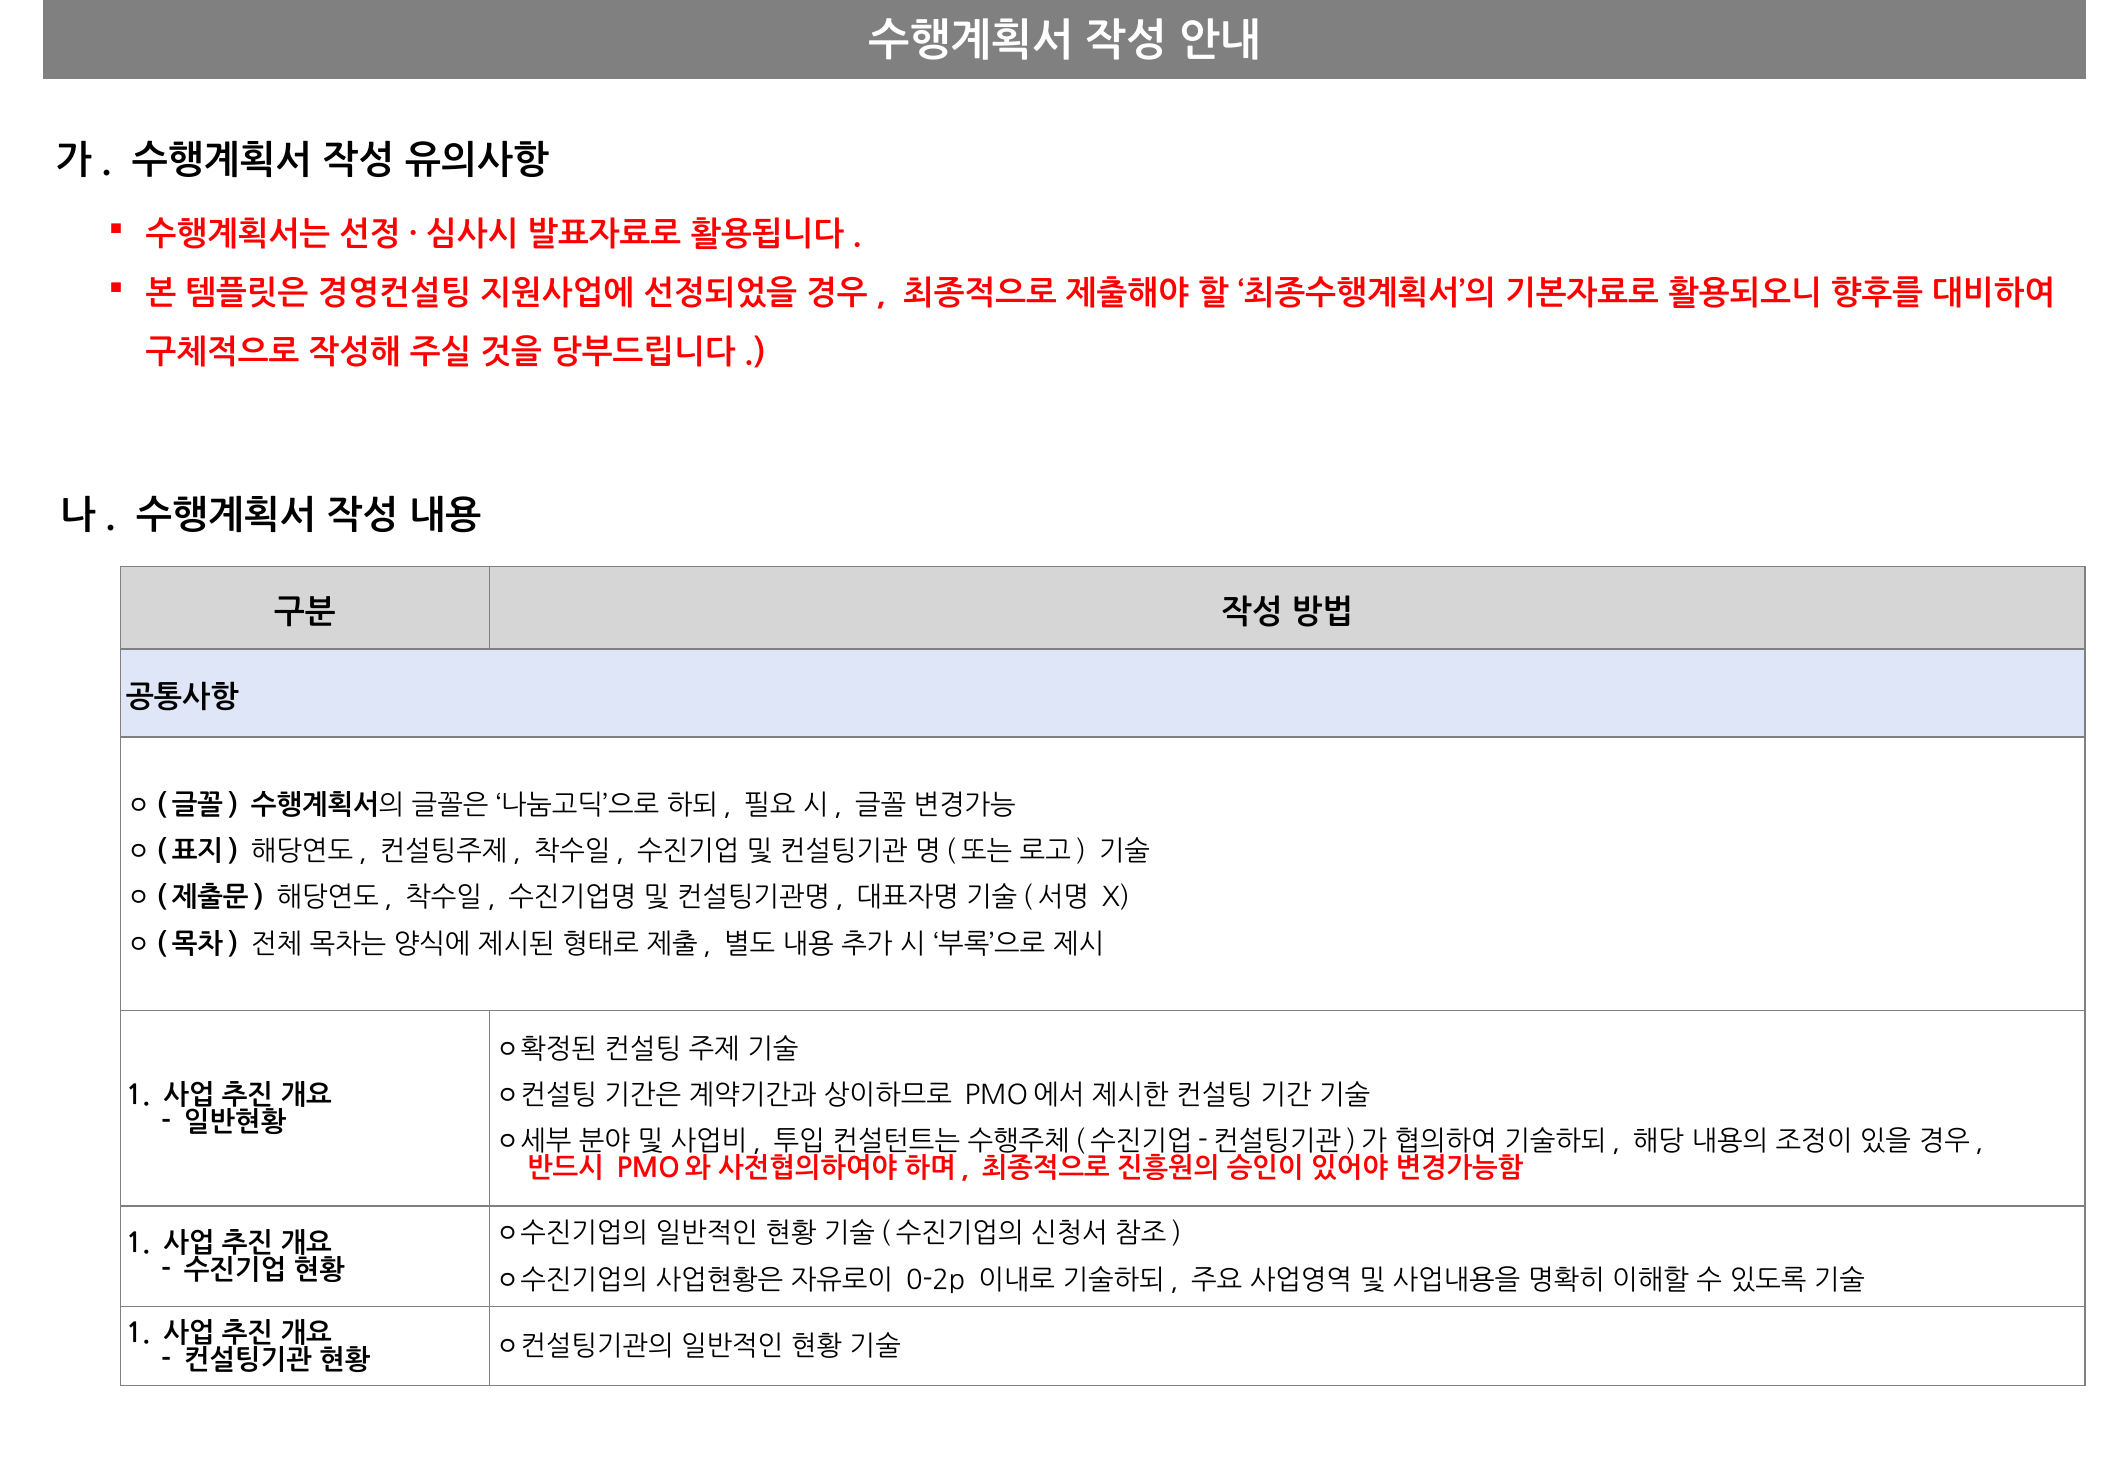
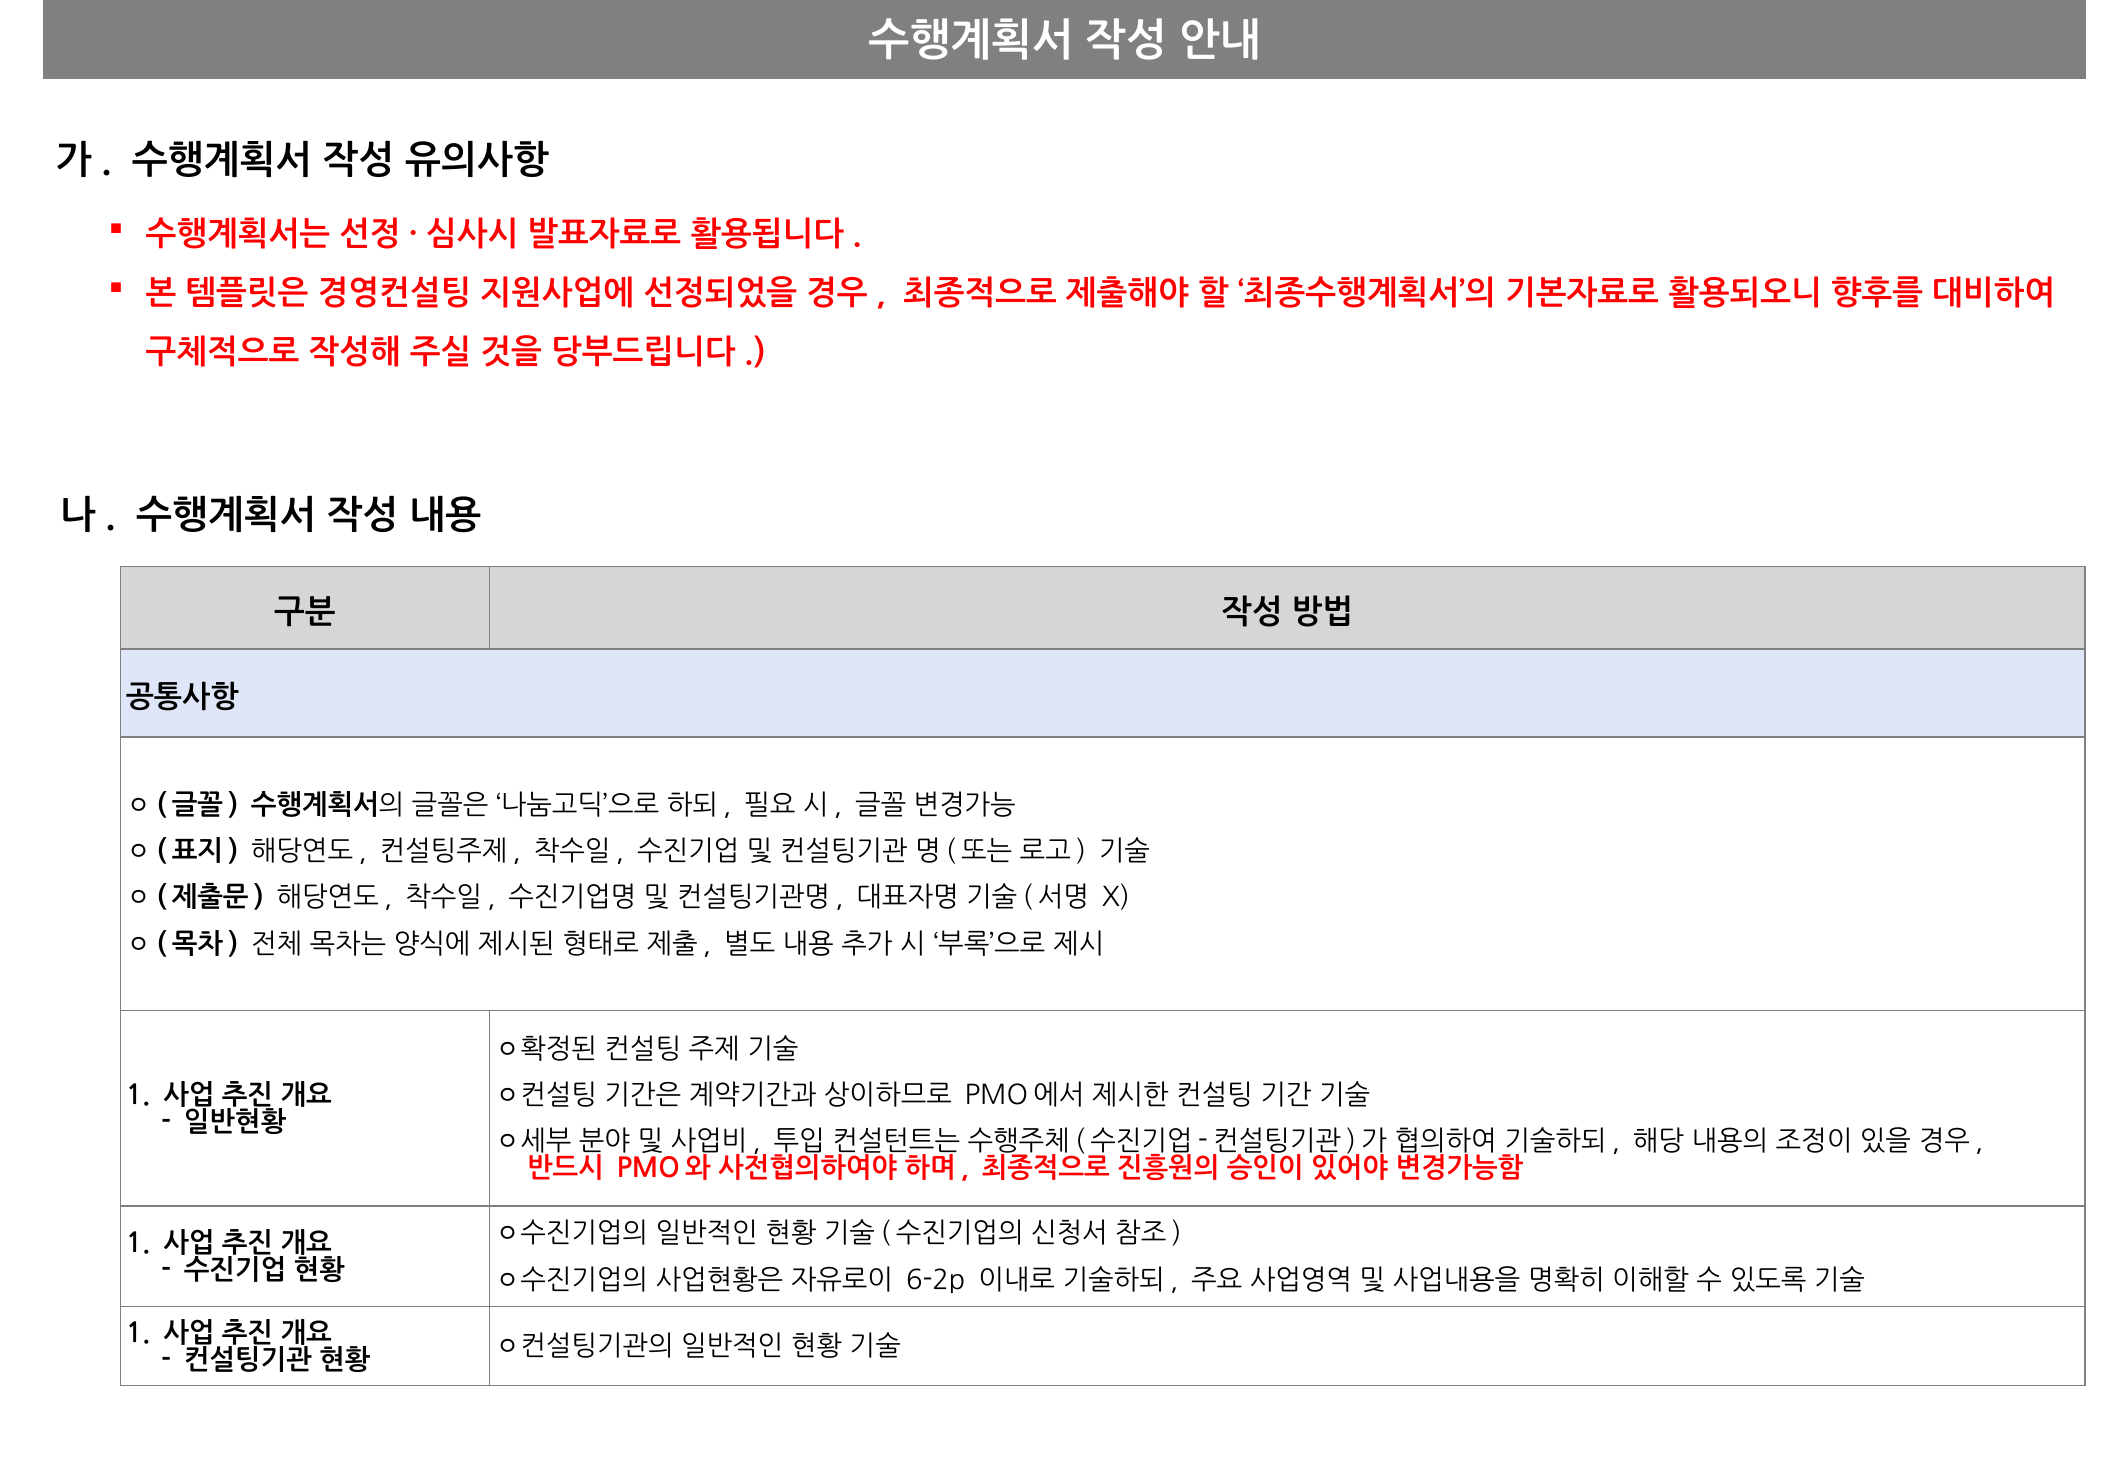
0-2p: 0-2p -> 6-2p (936, 1280)
